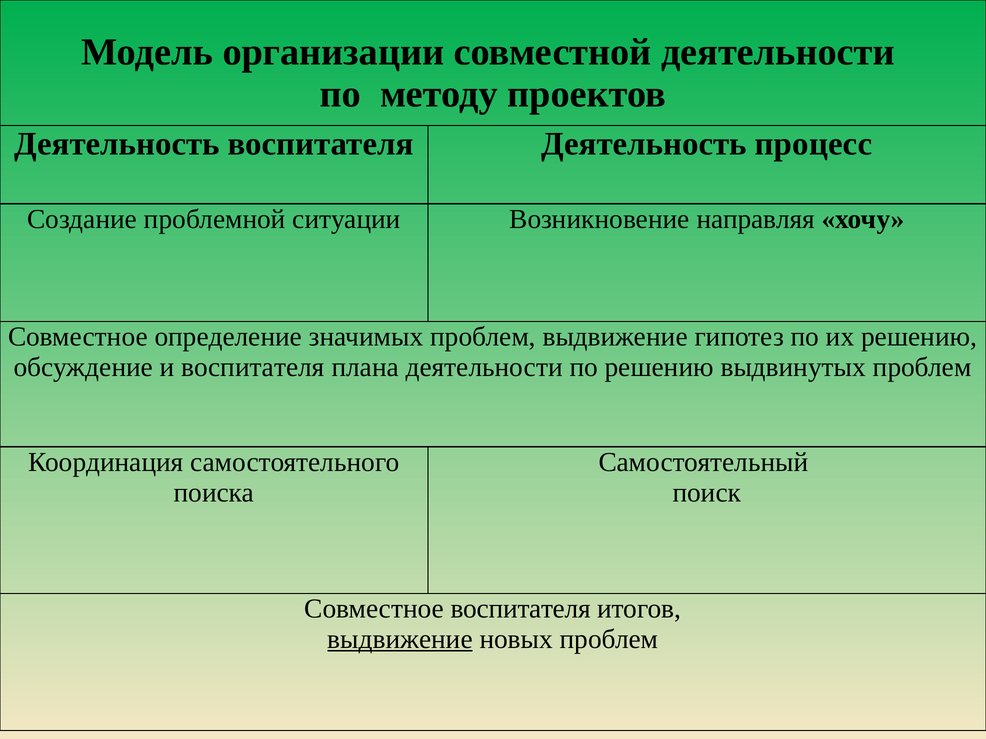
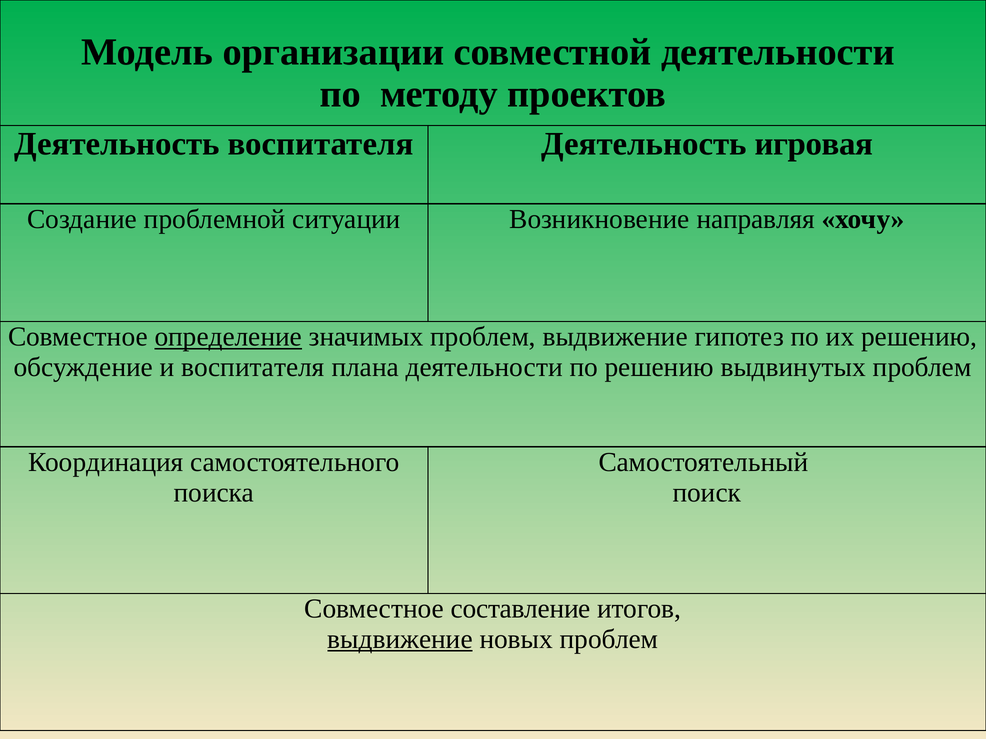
процесс: процесс -> игровая (814, 144)
определение underline: none -> present (228, 337)
Совместное воспитателя: воспитателя -> составление (521, 609)
